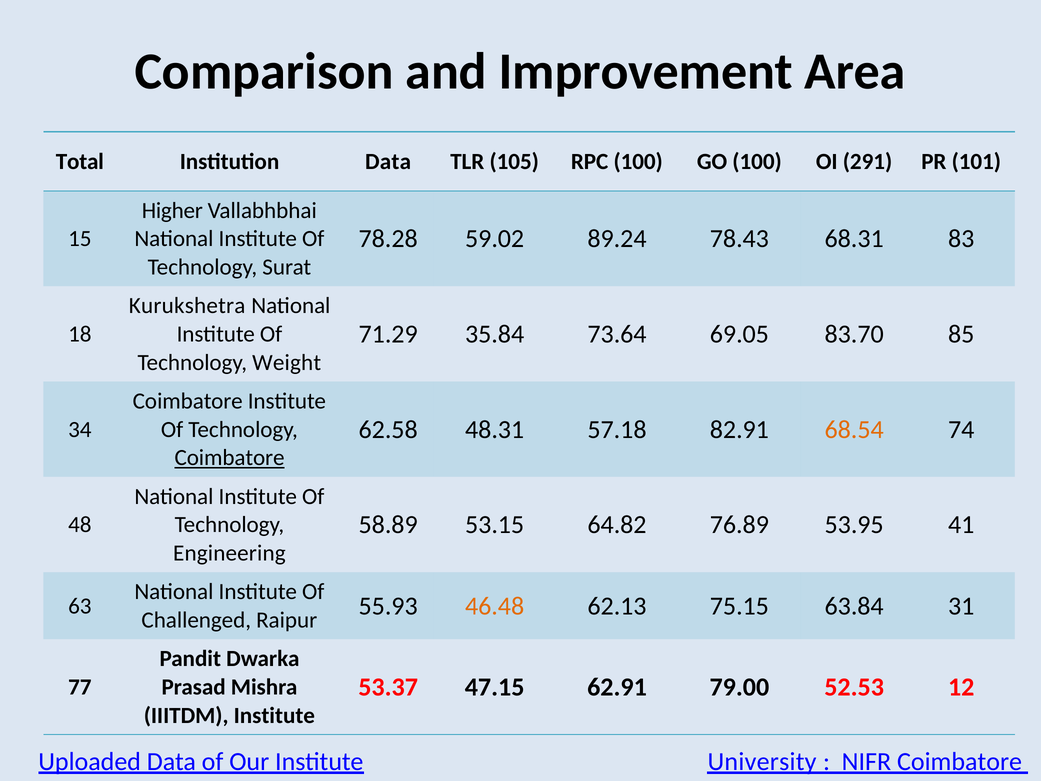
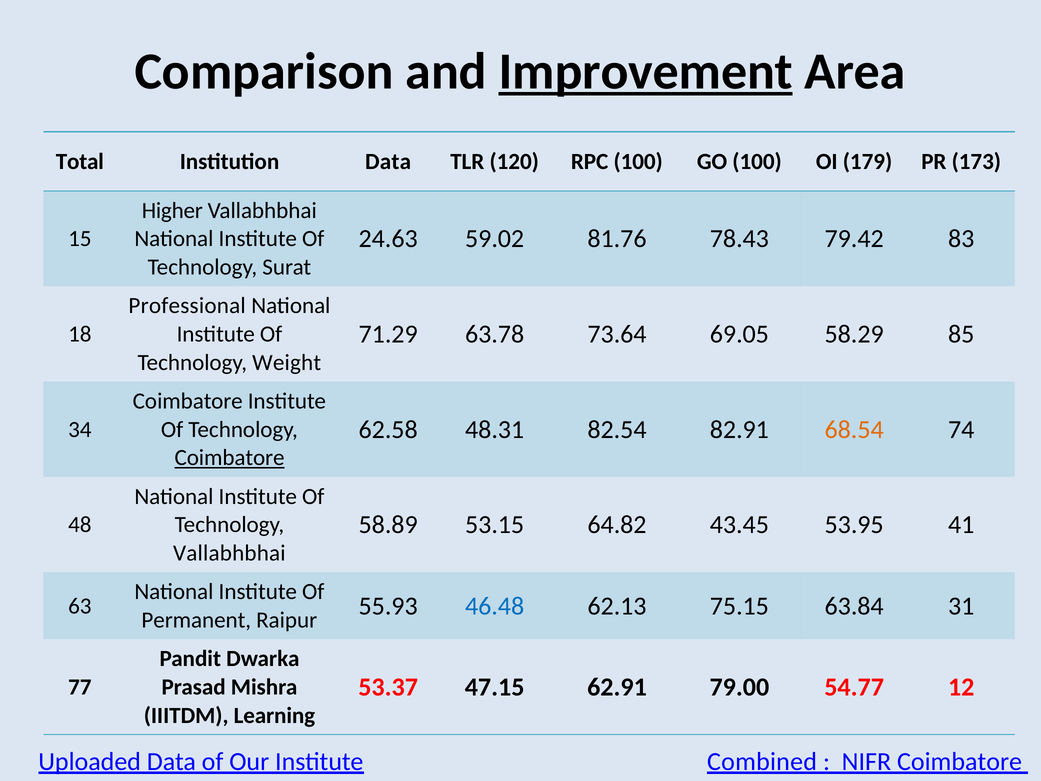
Improvement underline: none -> present (646, 71)
105: 105 -> 120 (514, 162)
291: 291 -> 179 (868, 162)
101: 101 -> 173 (976, 162)
78.28: 78.28 -> 24.63 (388, 239)
89.24: 89.24 -> 81.76 (617, 239)
68.31: 68.31 -> 79.42 (854, 239)
Kurukshetra: Kurukshetra -> Professional (187, 306)
35.84: 35.84 -> 63.78 (495, 334)
83.70: 83.70 -> 58.29 (854, 334)
57.18: 57.18 -> 82.54 (617, 429)
76.89: 76.89 -> 43.45 (739, 525)
Engineering: Engineering -> Vallabhbhai (229, 553)
46.48 colour: orange -> blue (495, 606)
Challenged: Challenged -> Permanent (196, 620)
52.53: 52.53 -> 54.77 (854, 687)
IIITDM Institute: Institute -> Learning (274, 715)
University: University -> Combined (762, 761)
